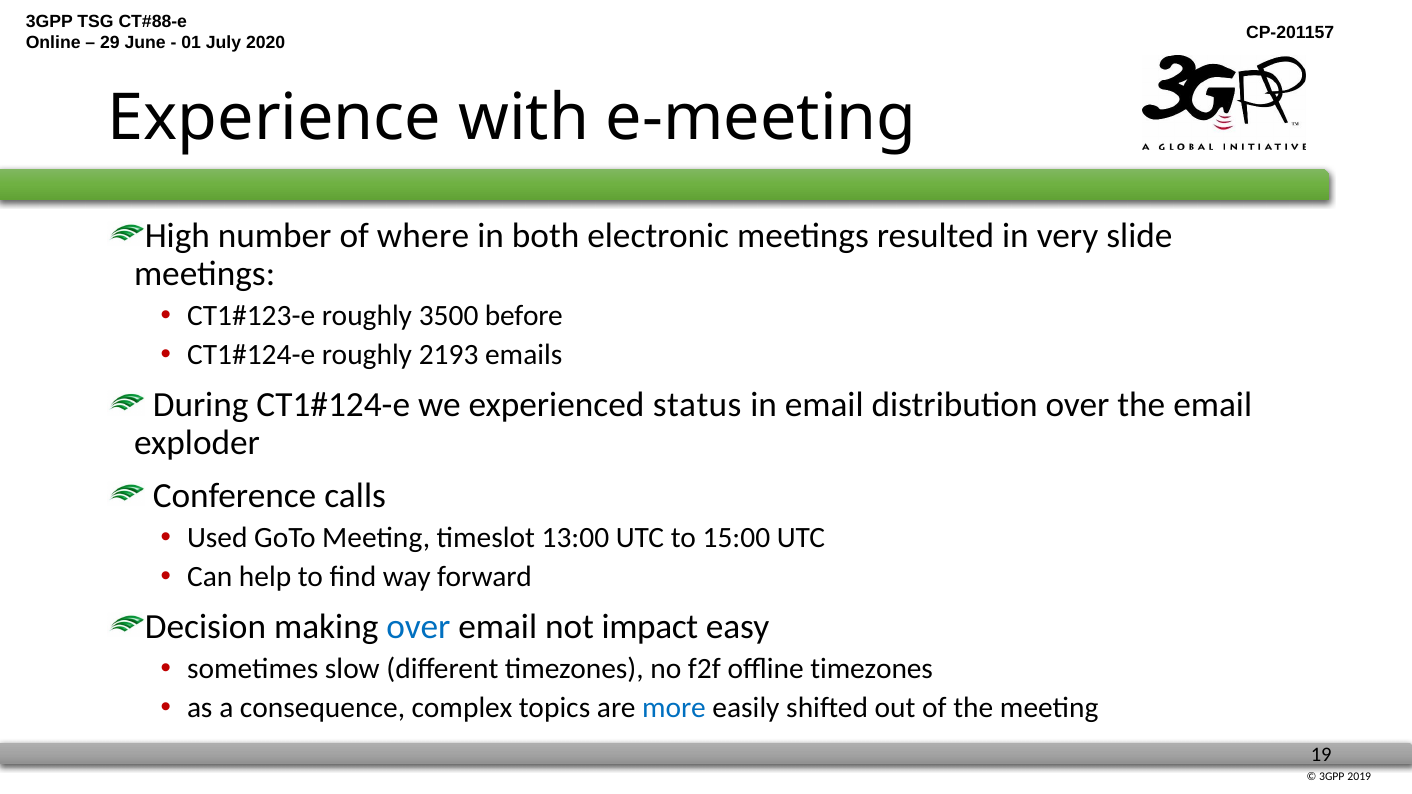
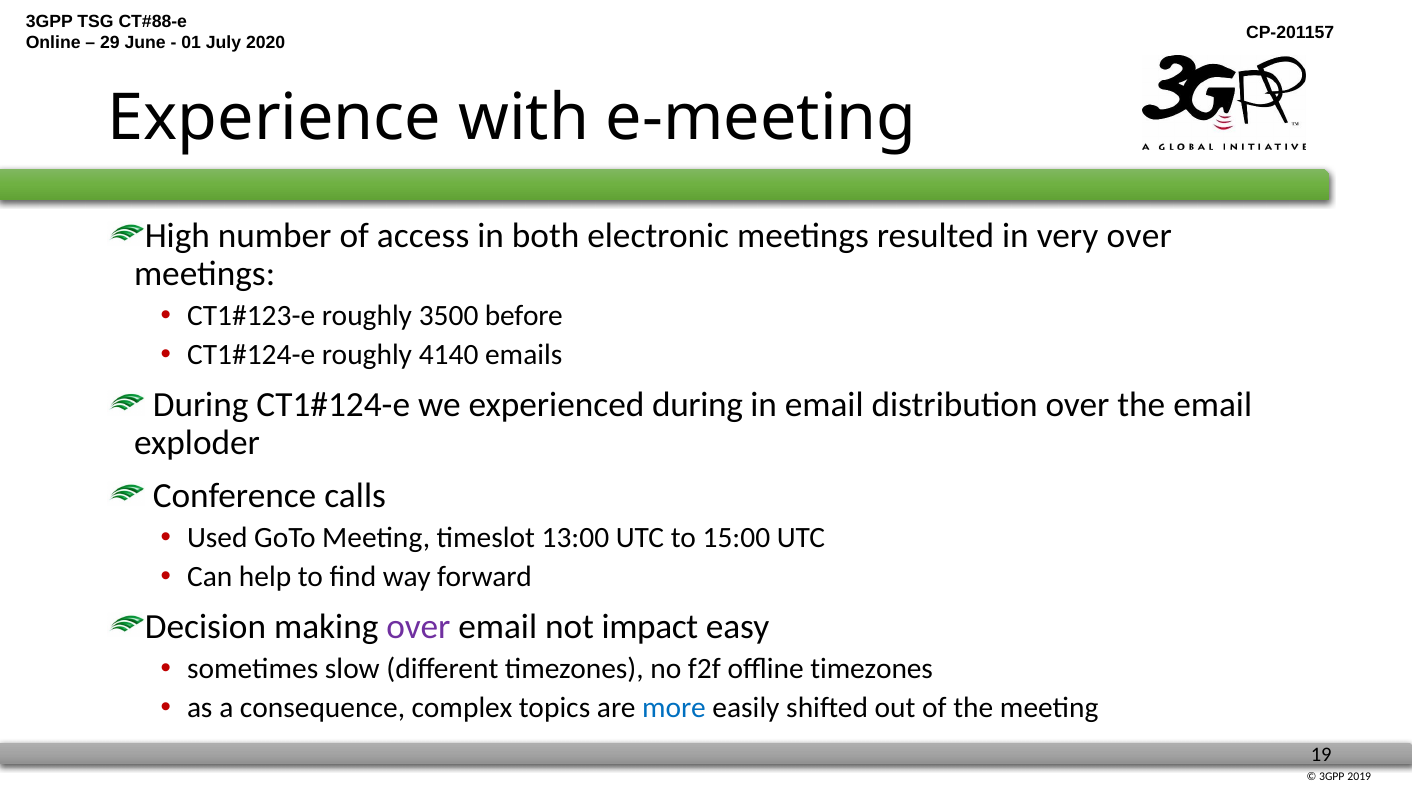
where: where -> access (423, 236)
very slide: slide -> over (1139, 236)
2193: 2193 -> 4140 (449, 355)
experienced status: status -> during (698, 405)
over colour: blue -> purple (418, 627)
